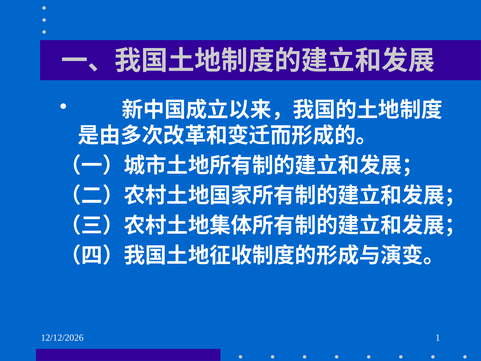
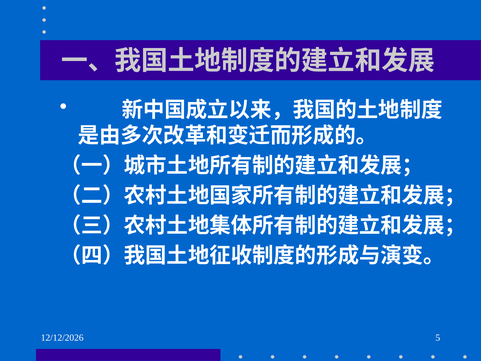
1: 1 -> 5 (438, 337)
